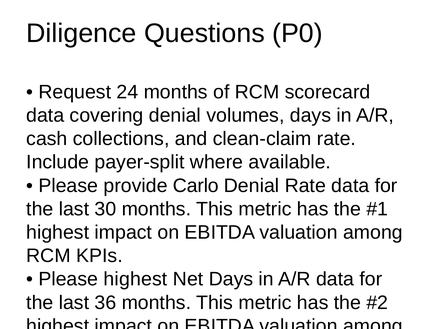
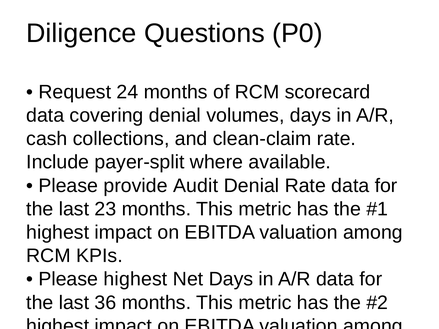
Carlo: Carlo -> Audit (196, 186)
30: 30 -> 23 (105, 209)
